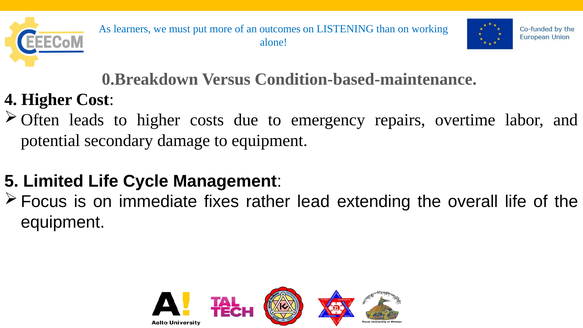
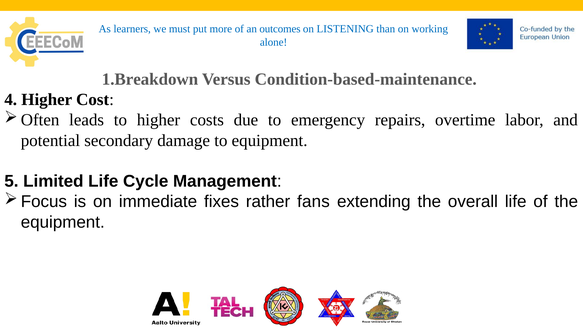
0.Breakdown: 0.Breakdown -> 1.Breakdown (150, 79)
lead: lead -> fans (313, 202)
